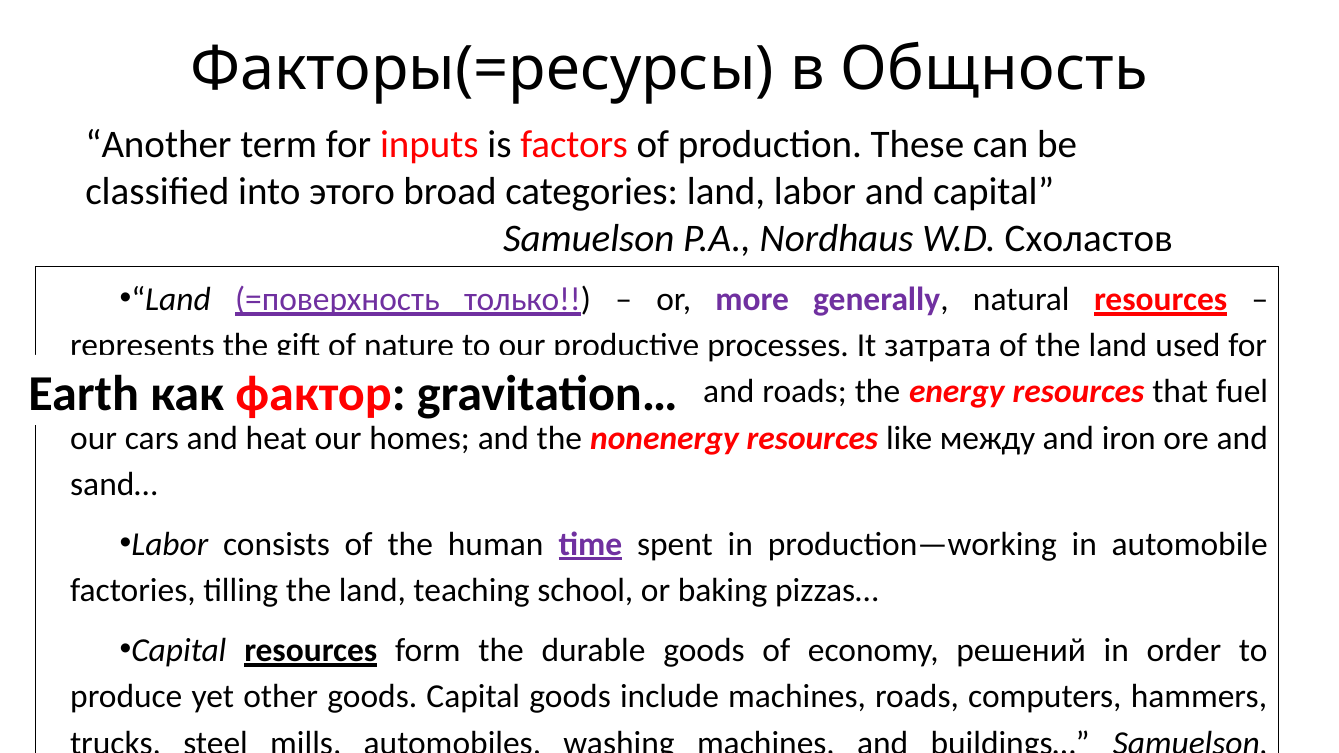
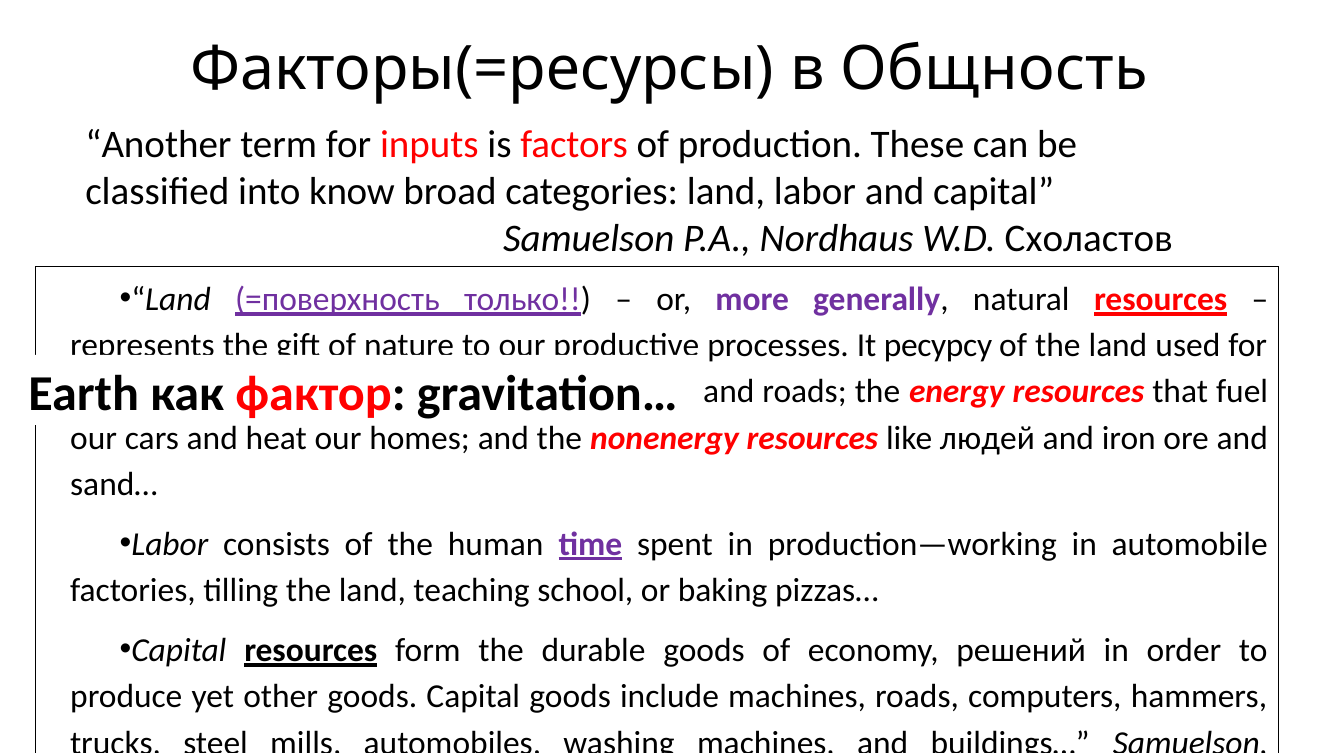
этого: этого -> know (352, 192)
затрата: затрата -> ресурсу (938, 346)
между: между -> людей (987, 438)
